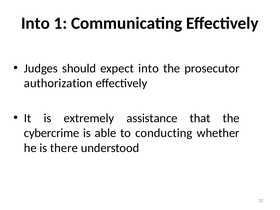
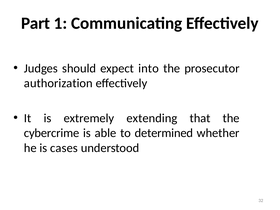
Into: Into -> Part (36, 23)
assistance: assistance -> extending (152, 118)
conducting: conducting -> determined (164, 133)
there: there -> cases (64, 148)
